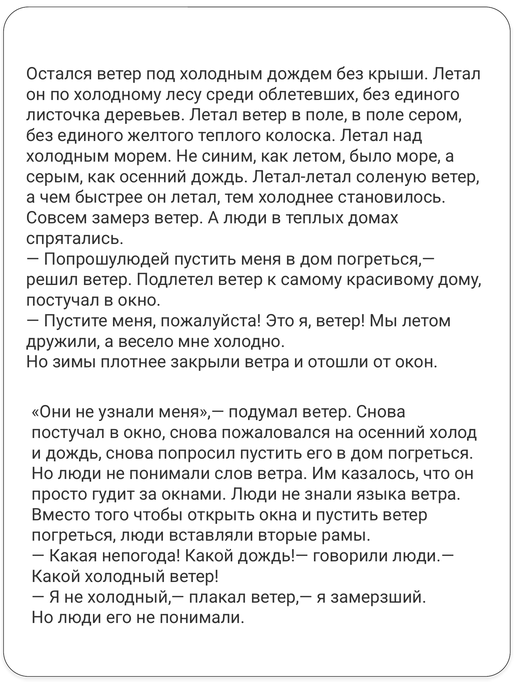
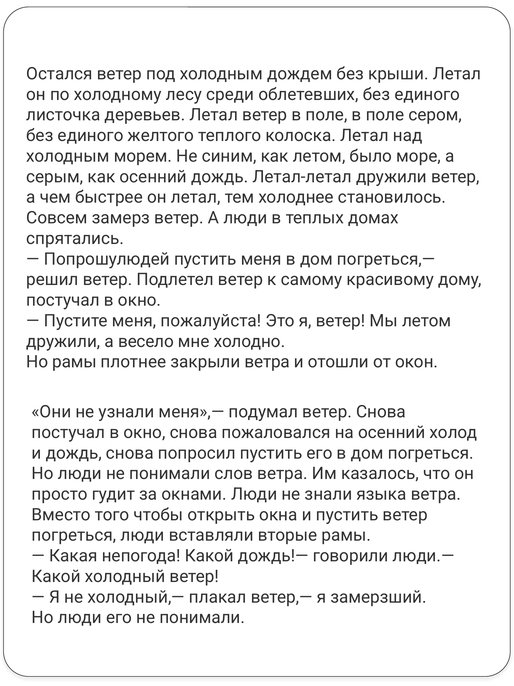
Летал-летал соленую: соленую -> дружили (391, 177)
Но зимы: зимы -> рамы (74, 362)
